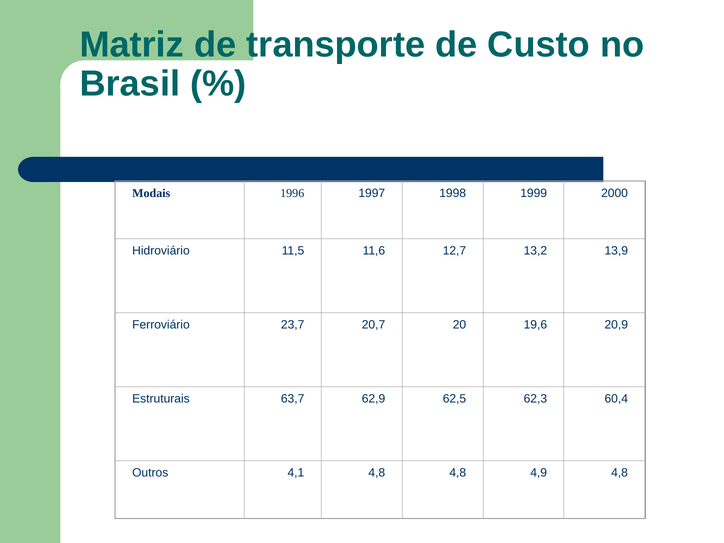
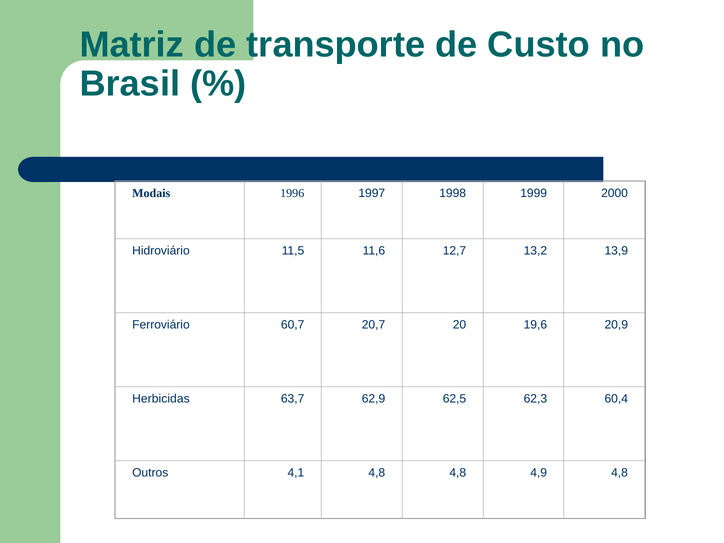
23,7: 23,7 -> 60,7 (293, 325)
Estruturais: Estruturais -> Herbicidas (161, 399)
